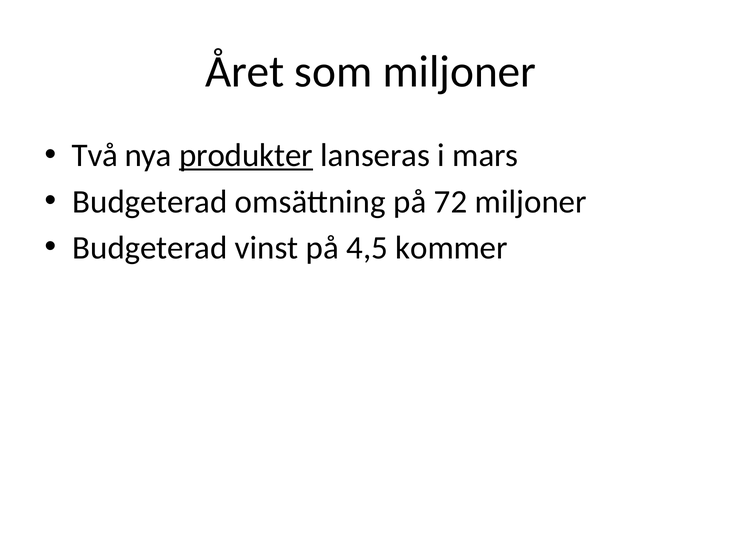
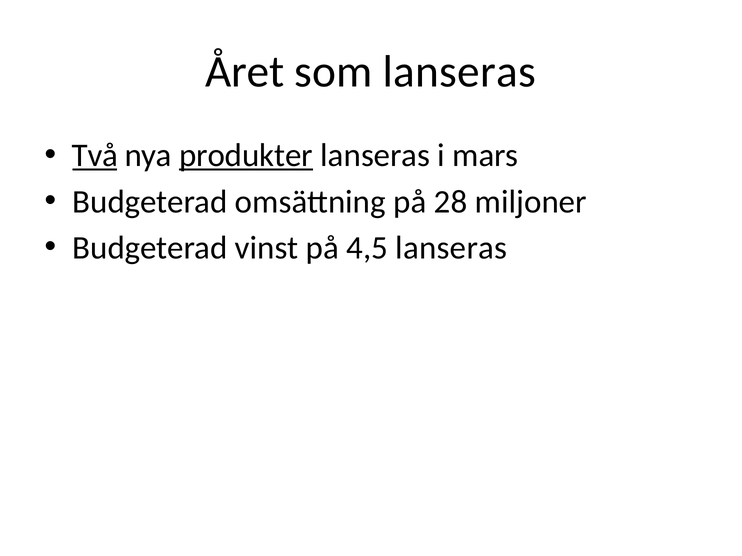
som miljoner: miljoner -> lanseras (459, 72)
Två underline: none -> present (95, 156)
72: 72 -> 28 (451, 202)
4,5 kommer: kommer -> lanseras (451, 248)
